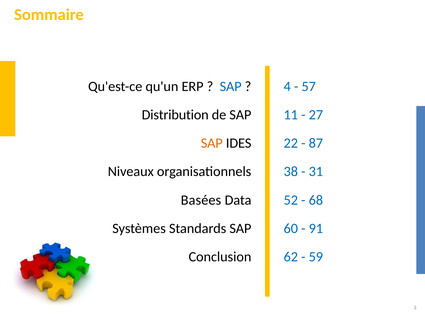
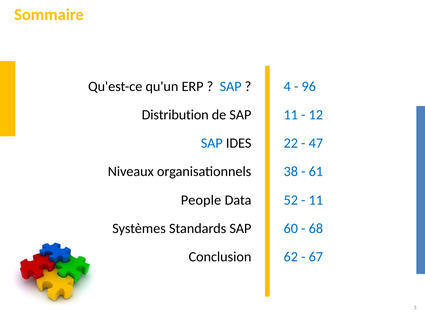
57: 57 -> 96 (309, 87)
27: 27 -> 12 (316, 115)
SAP colour: orange -> blue (212, 143)
87: 87 -> 47 (316, 143)
31: 31 -> 61 (316, 172)
Basées: Basées -> People (201, 200)
68: 68 -> 11 (316, 200)
91: 91 -> 68 (316, 228)
59: 59 -> 67 (316, 256)
